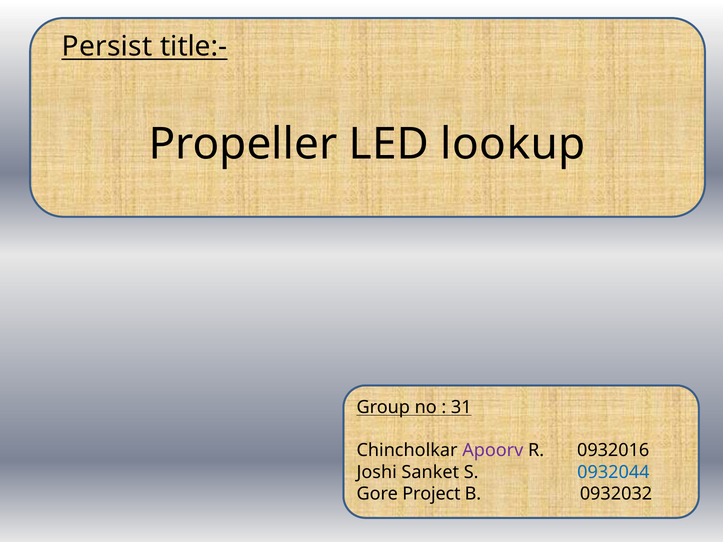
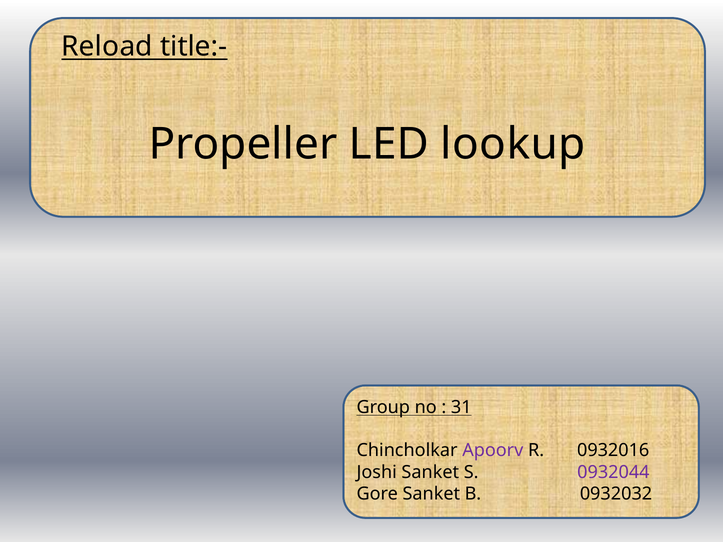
Persist: Persist -> Reload (107, 46)
0932044 colour: blue -> purple (613, 472)
Gore Project: Project -> Sanket (431, 494)
